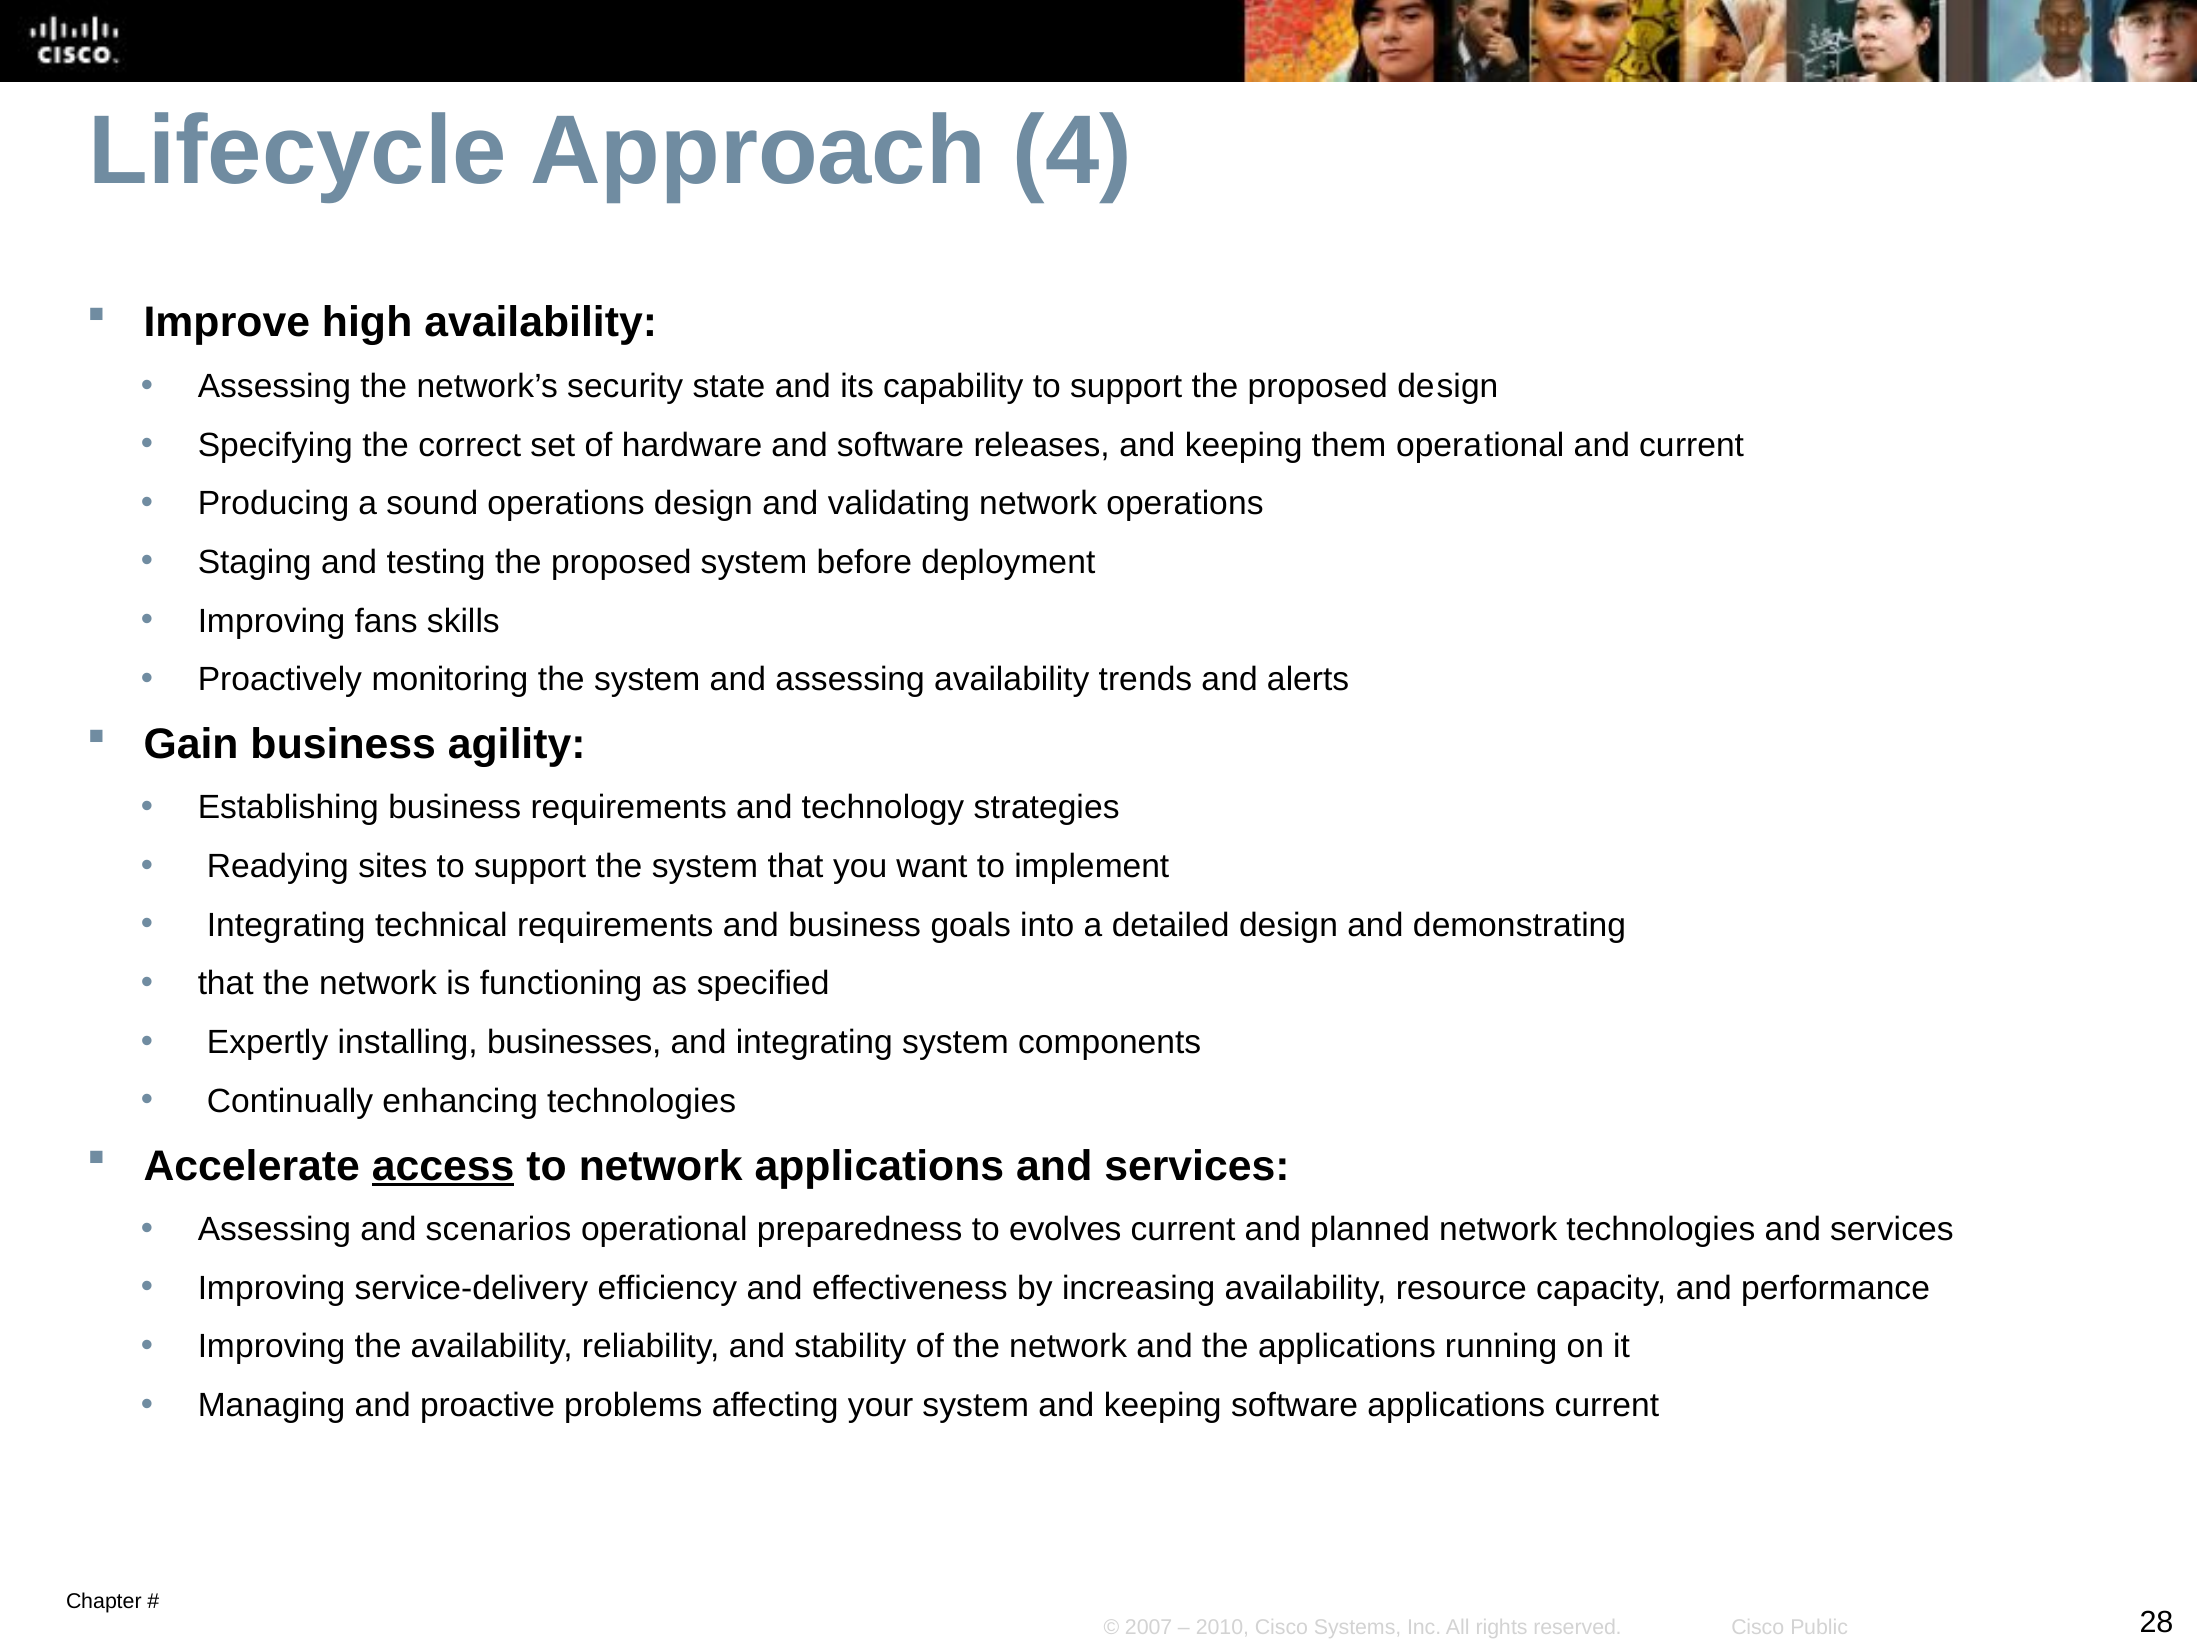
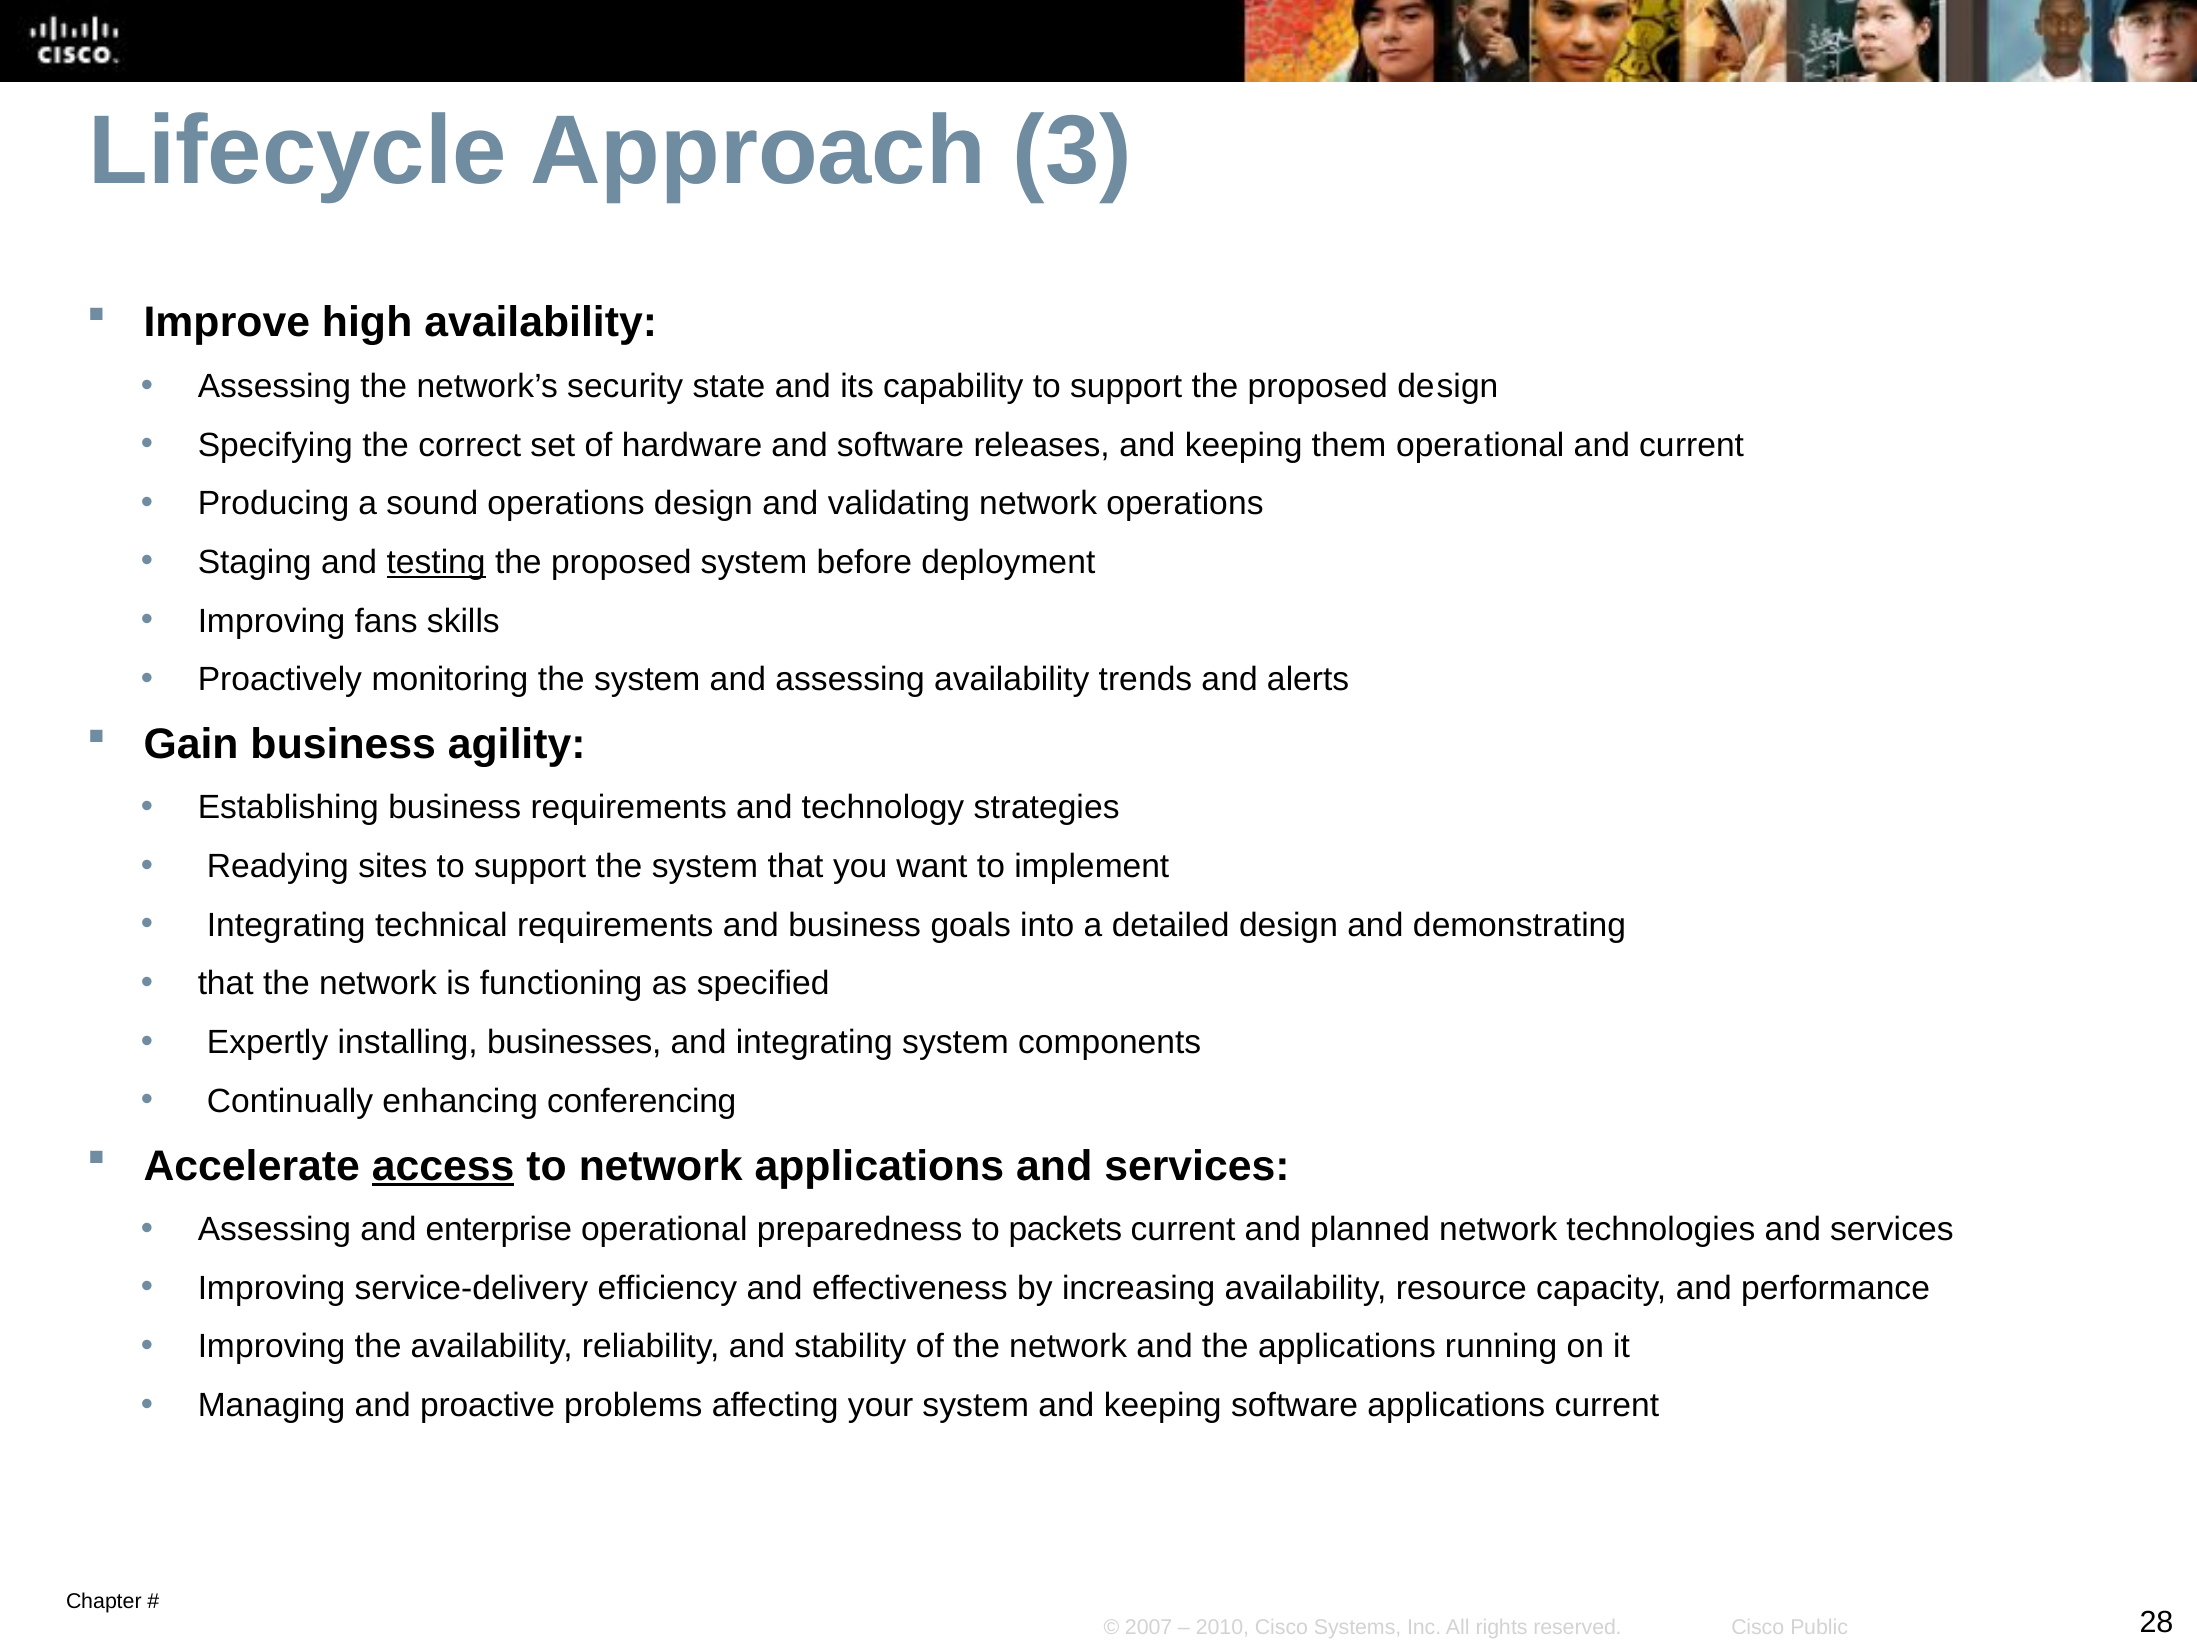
4: 4 -> 3 (1072, 151)
testing underline: none -> present (436, 562)
enhancing technologies: technologies -> conferencing (642, 1101)
scenarios: scenarios -> enterprise (499, 1229)
evolves: evolves -> packets (1065, 1229)
